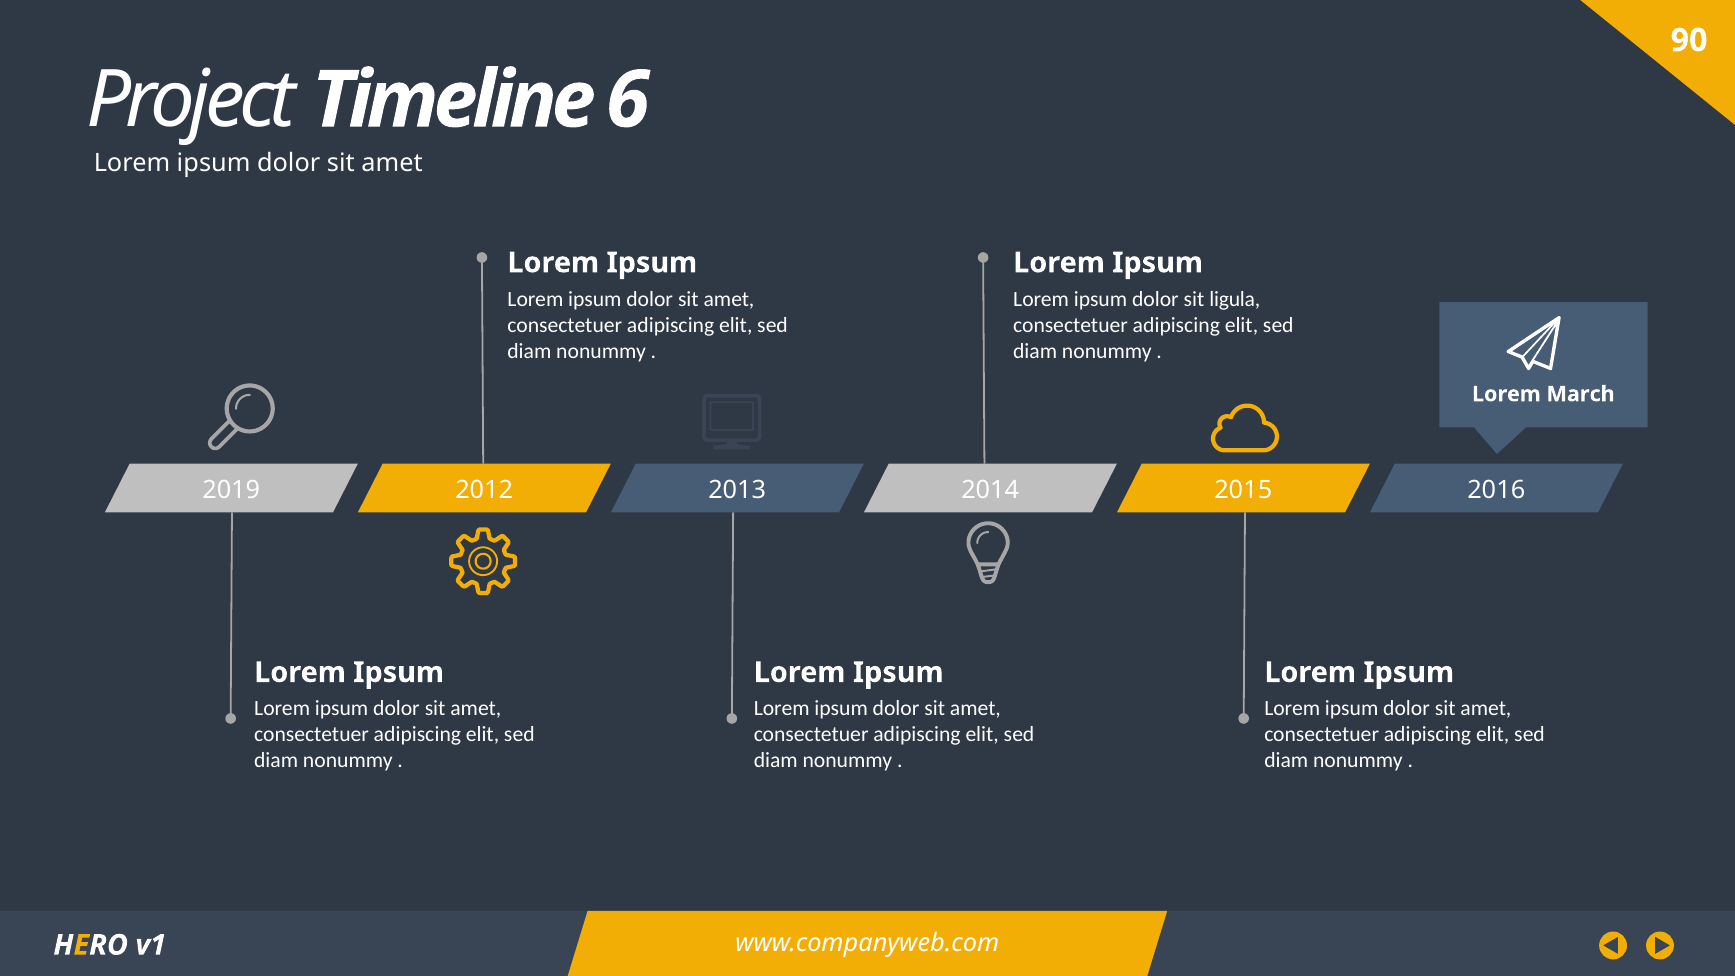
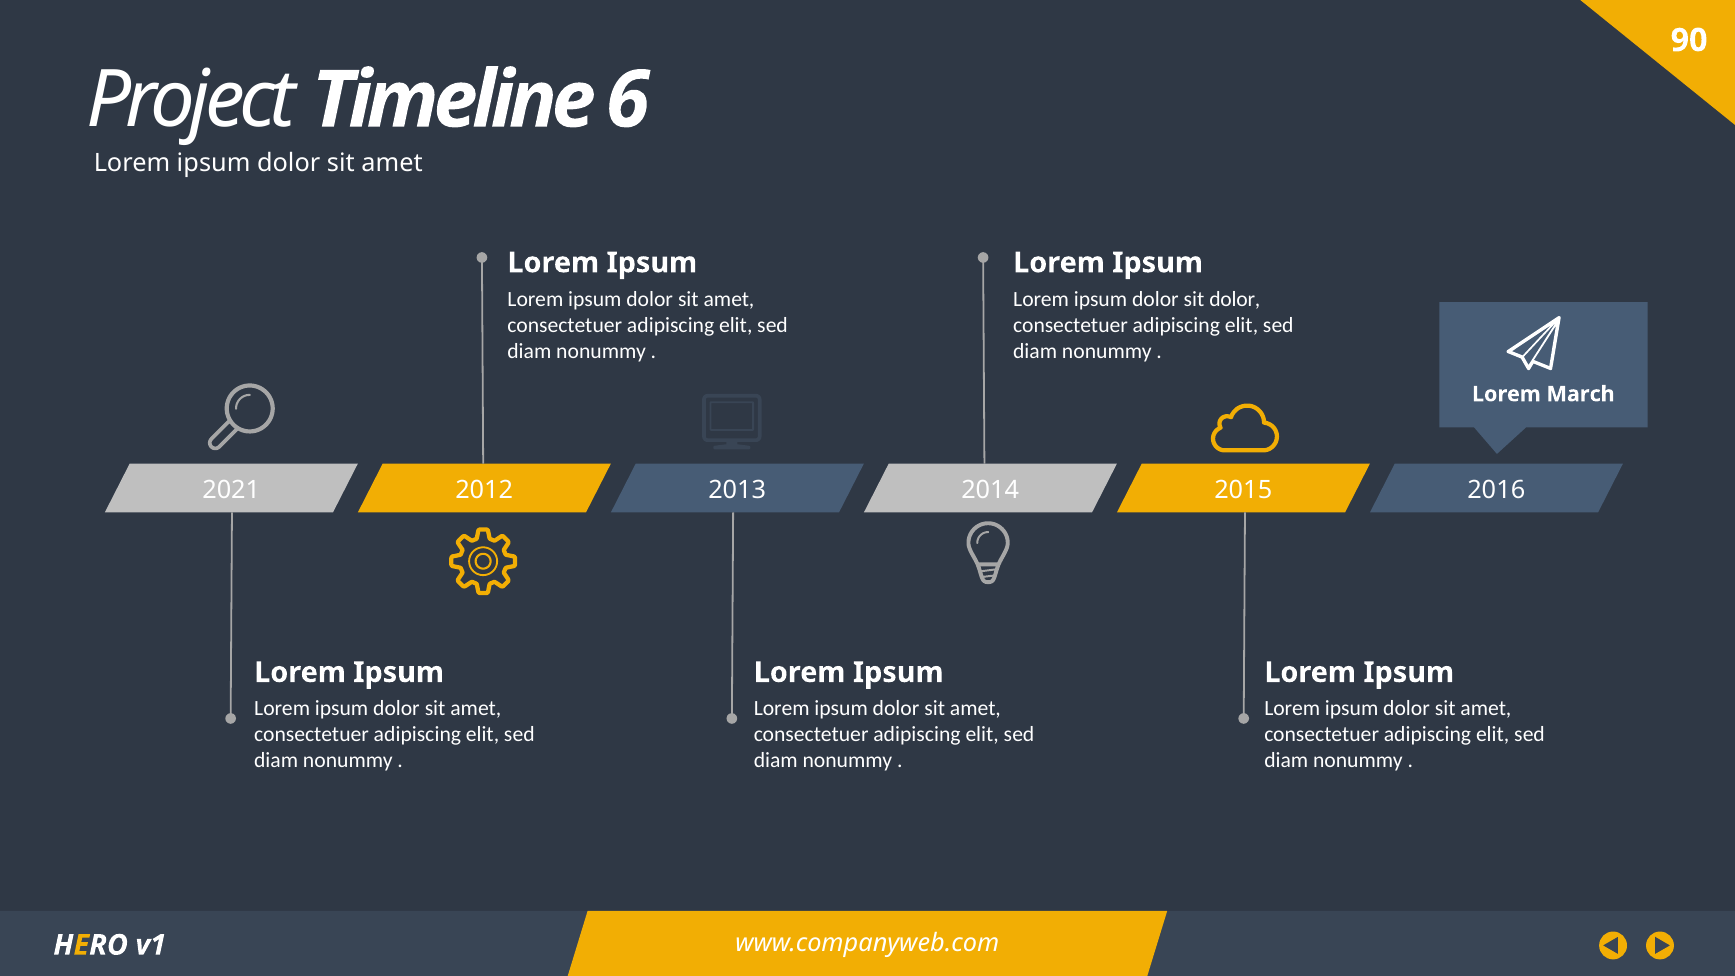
sit ligula: ligula -> dolor (1235, 299)
2019: 2019 -> 2021 (231, 490)
